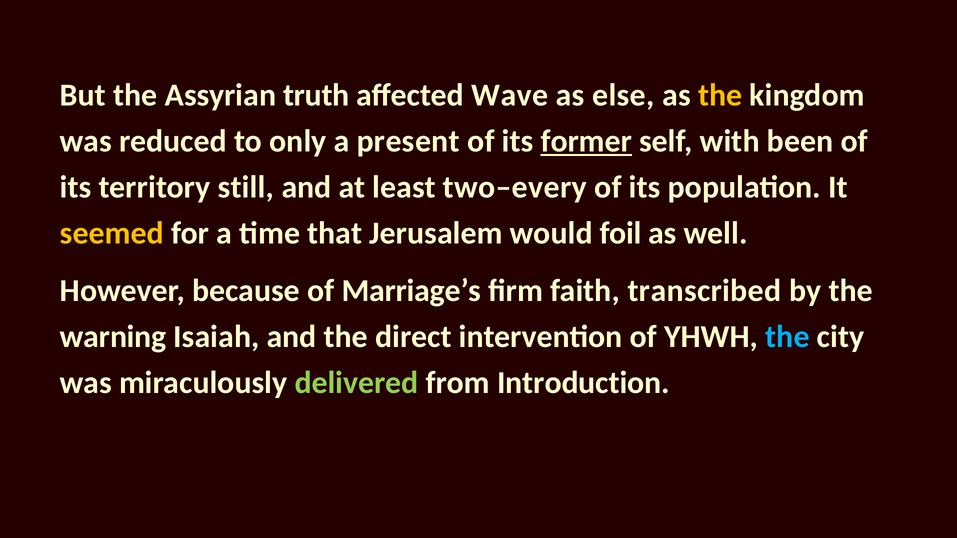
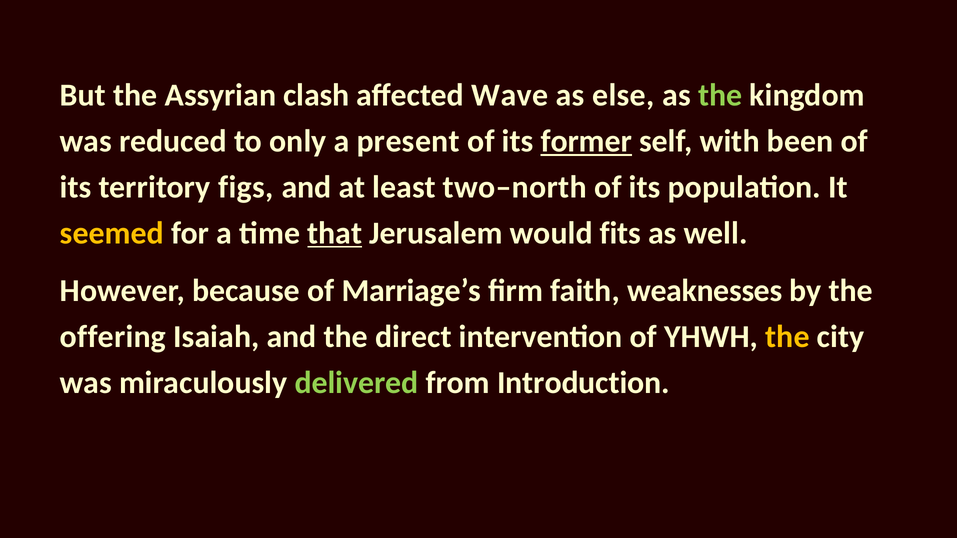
truth: truth -> clash (316, 95)
the colour: yellow -> light green (720, 95)
still: still -> figs (246, 187)
two–every: two–every -> two–north (515, 187)
that underline: none -> present (335, 233)
foil: foil -> fits (620, 233)
transcribed: transcribed -> weaknesses (705, 291)
warning: warning -> offering (113, 337)
the colour: light blue -> yellow (787, 337)
